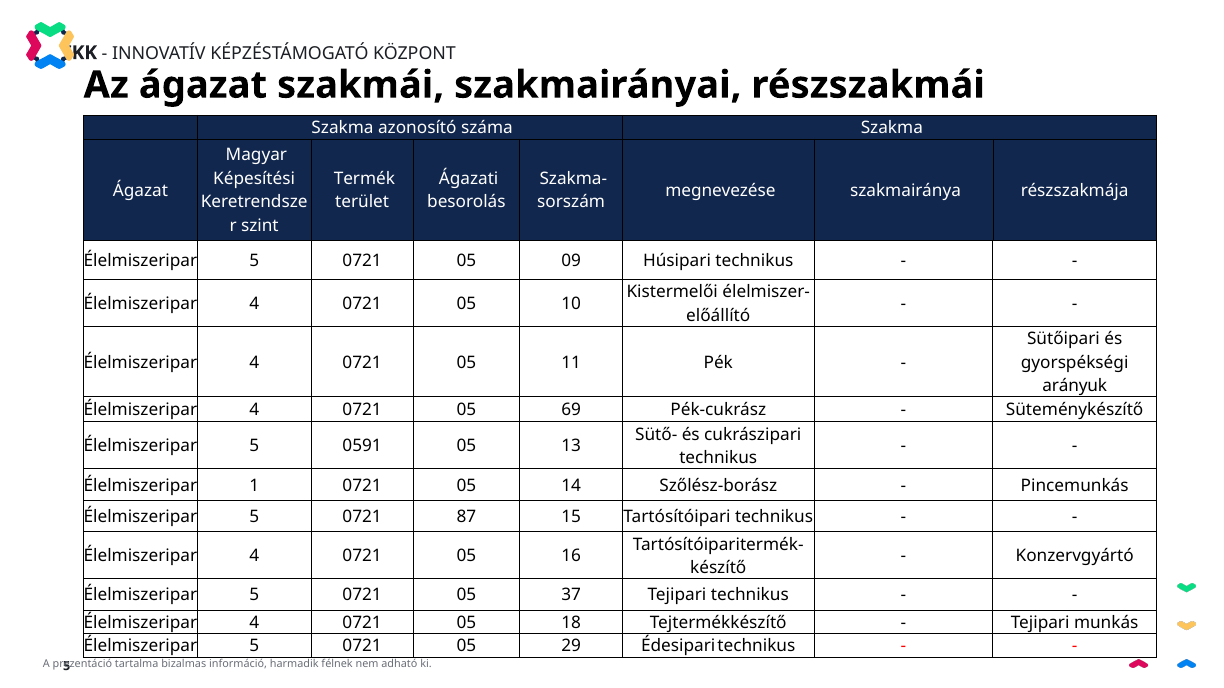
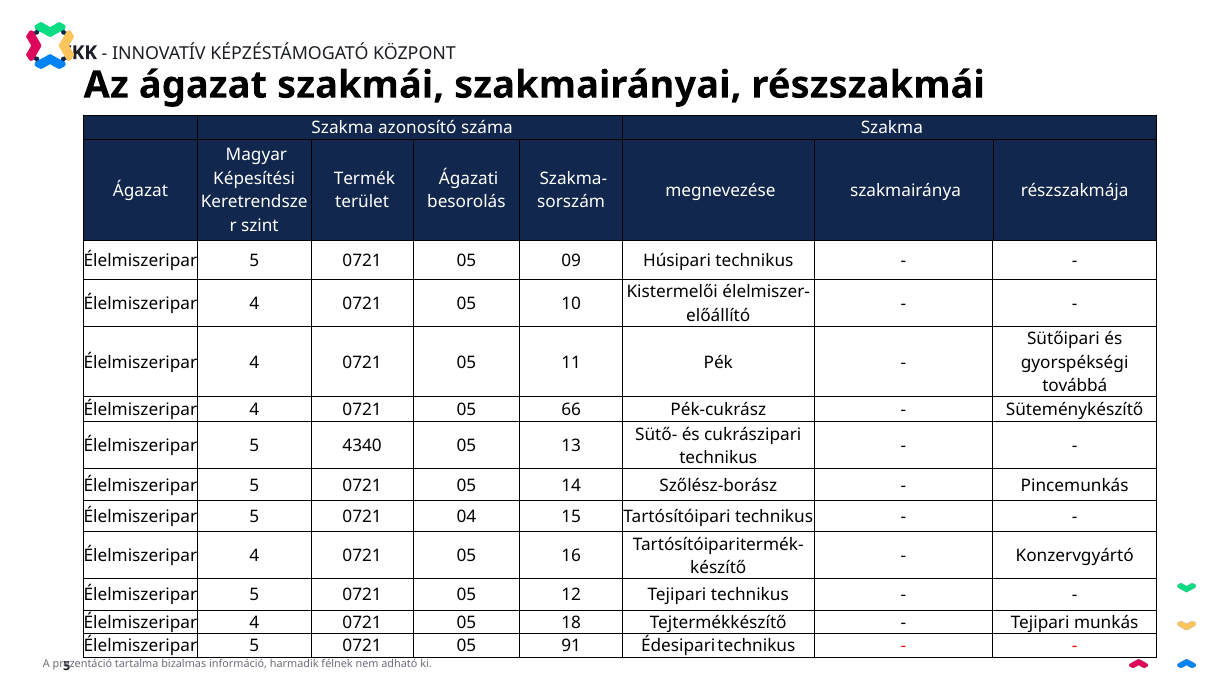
arányuk: arányuk -> továbbá (1075, 386)
69: 69 -> 66 (571, 410)
0591: 0591 -> 4340 (362, 447)
1: 1 -> 5 (254, 486)
87: 87 -> 04 (466, 517)
37: 37 -> 12 (571, 596)
29: 29 -> 91 (571, 647)
